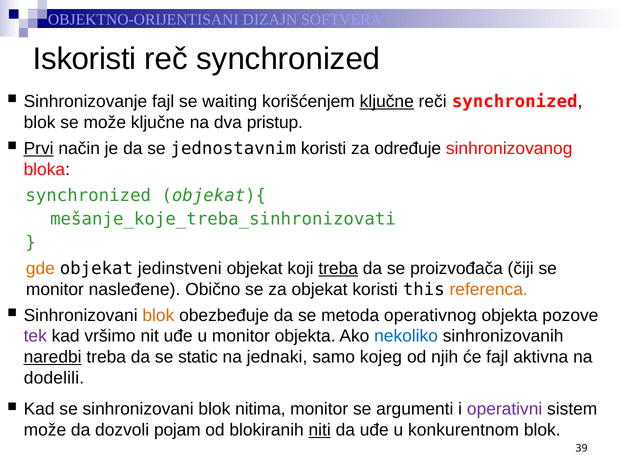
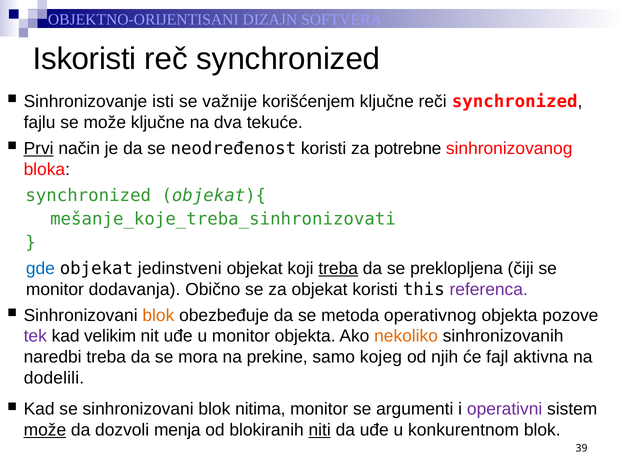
Sinhronizovanje fajl: fajl -> isti (163, 102)
waiting: waiting -> važnije (230, 102)
ključne underline: present -> none (387, 102)
blok: blok -> fajlu (40, 122)
pristup: pristup -> tekuće (275, 122)
jednostavnim: jednostavnim -> neodređenost (233, 148)
određuje: određuje -> potrebne (408, 148)
gde colour: orange -> blue (40, 268)
proizvođača: proizvođača -> preklopljena (457, 268)
nasleđene: nasleđene -> dodavanja (135, 289)
referenca colour: orange -> purple (489, 289)
vršimo: vršimo -> velikim (110, 336)
nekoliko colour: blue -> orange (406, 336)
naredbi underline: present -> none (53, 357)
static: static -> mora (198, 357)
jednaki: jednaki -> prekine (277, 357)
može underline: none -> present (45, 430)
pojam: pojam -> menja (177, 430)
